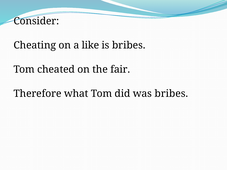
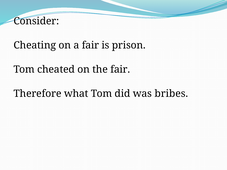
a like: like -> fair (90, 45)
is bribes: bribes -> prison (129, 45)
